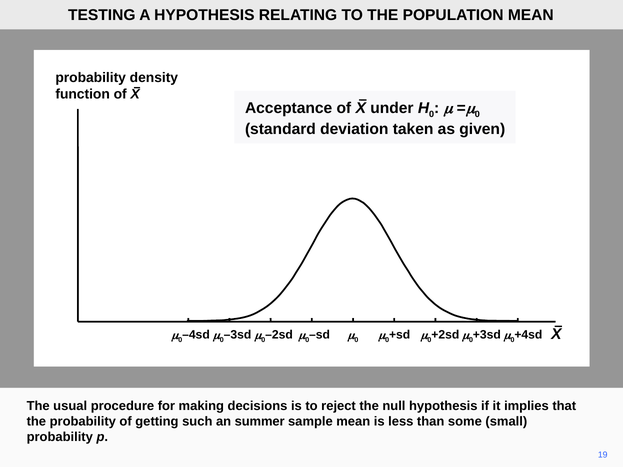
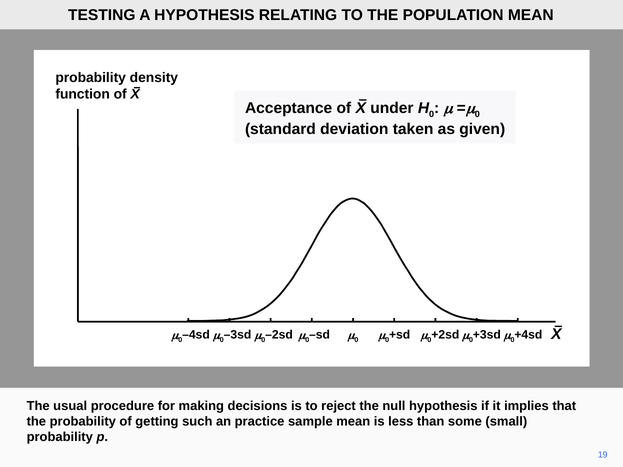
summer: summer -> practice (260, 422)
